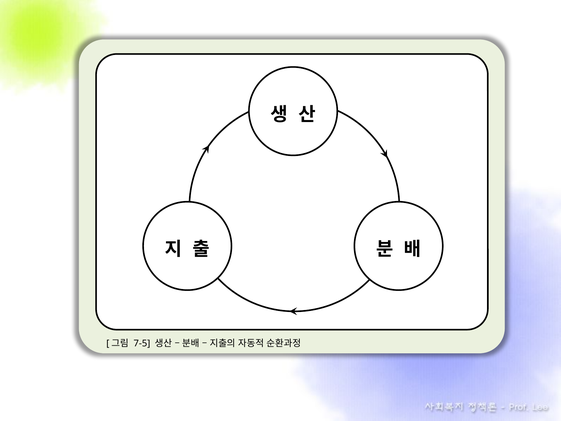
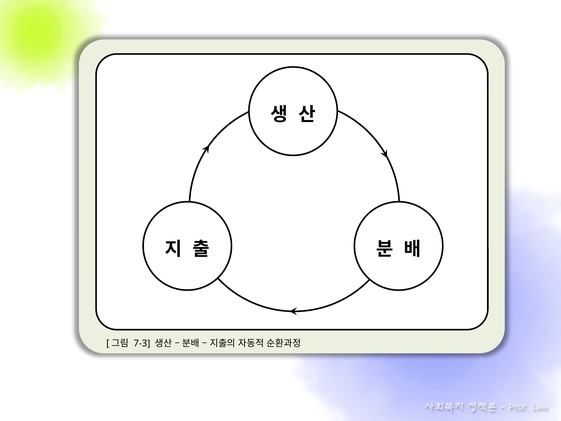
7-5: 7-5 -> 7-3 (142, 343)
